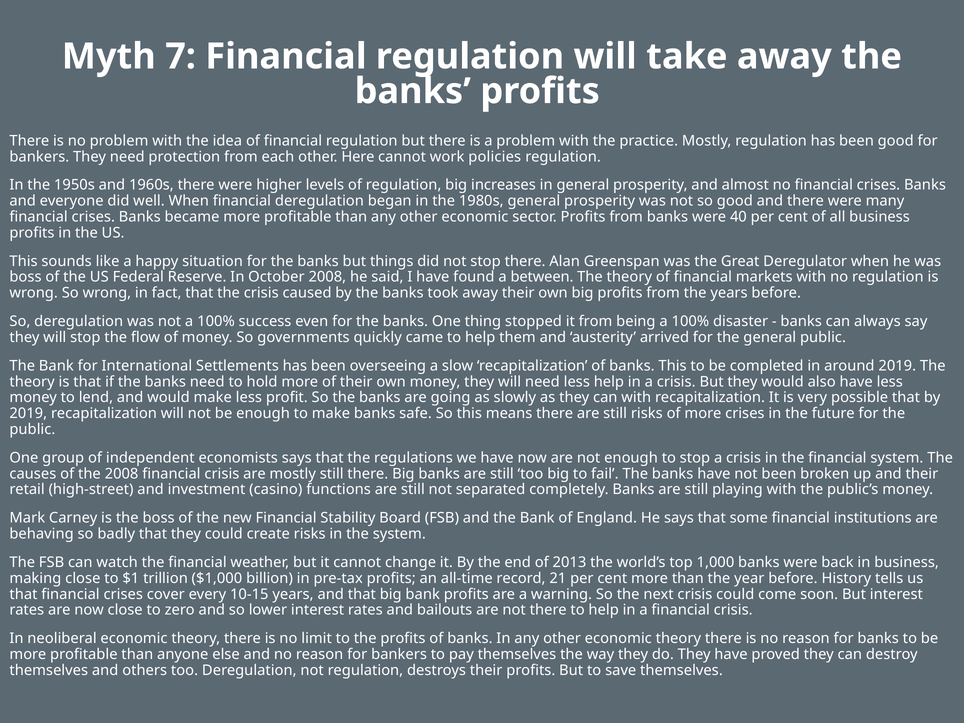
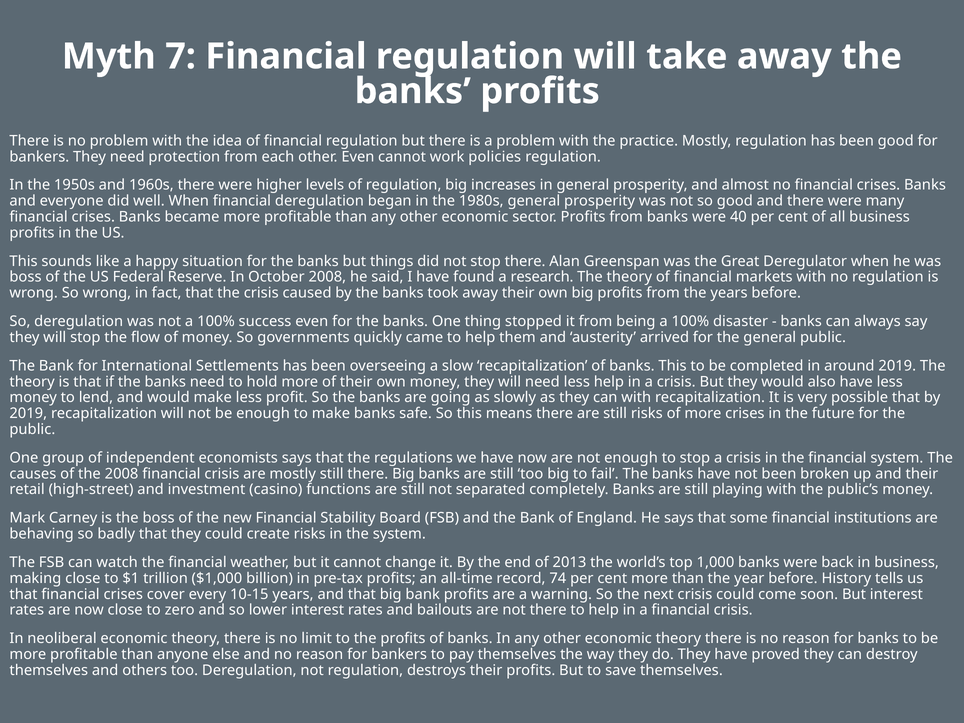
other Here: Here -> Even (358, 157)
between: between -> research (542, 277)
21: 21 -> 74 (558, 578)
